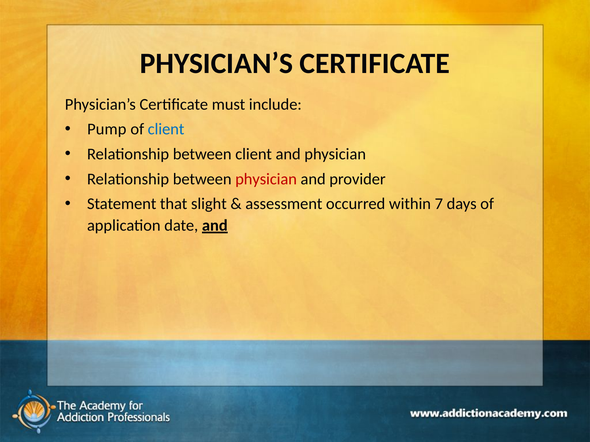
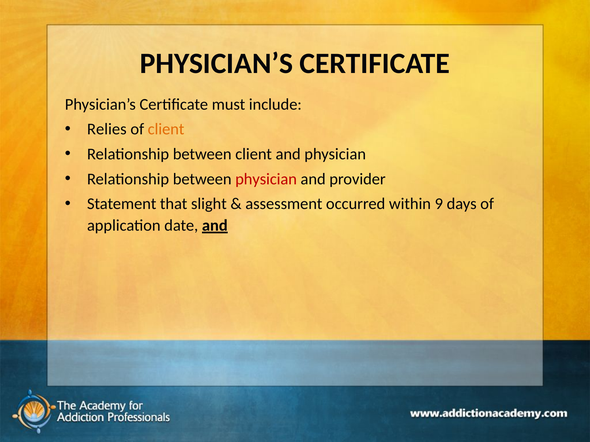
Pump: Pump -> Relies (107, 129)
client colour: blue -> orange (166, 129)
7: 7 -> 9 (439, 204)
